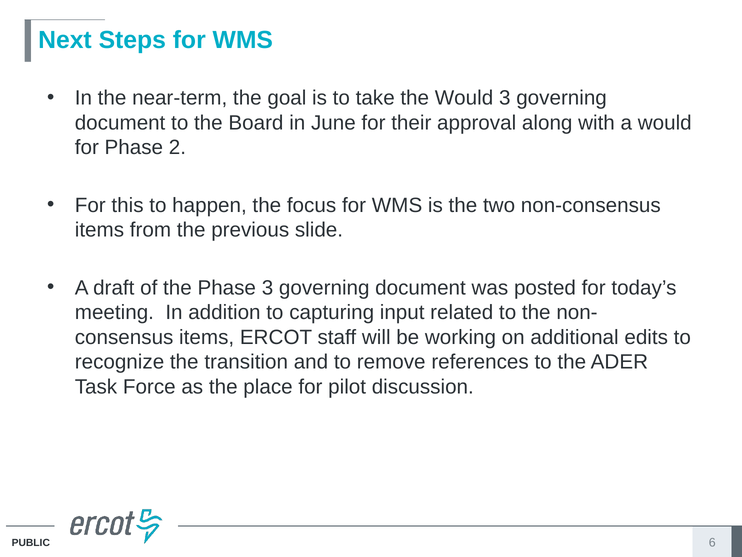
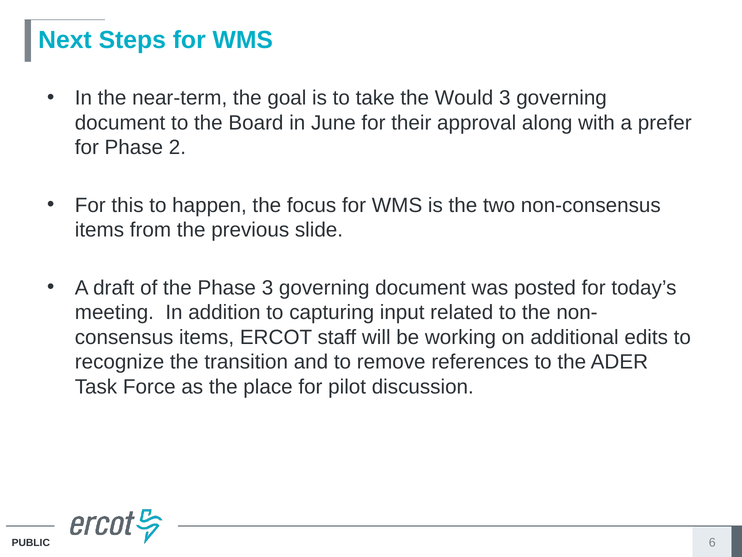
a would: would -> prefer (665, 123)
